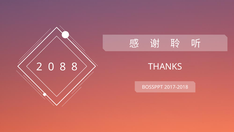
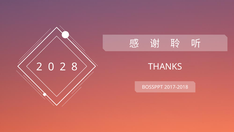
0 8: 8 -> 2 (63, 67)
